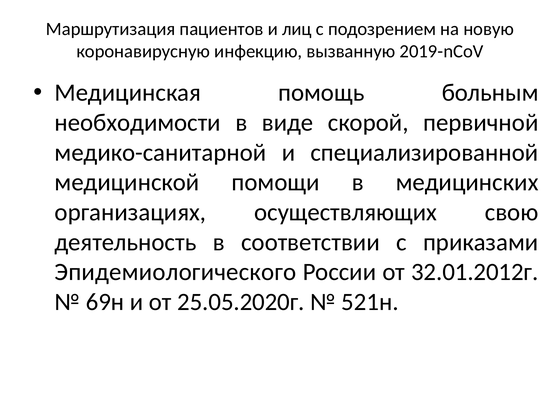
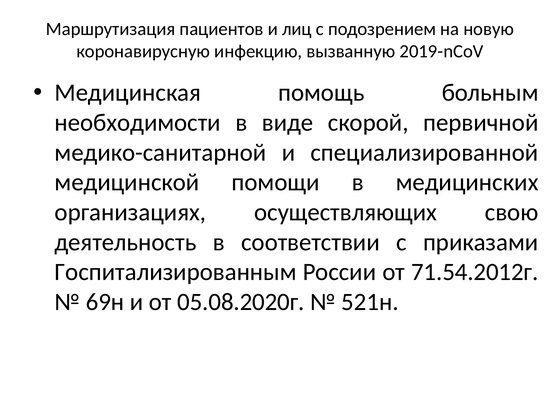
Эпидемиологического: Эпидемиологического -> Госпитализированным (176, 272)
32.01.2012г: 32.01.2012г -> 71.54.2012г (475, 272)
25.05.2020г: 25.05.2020г -> 05.08.2020г (241, 302)
